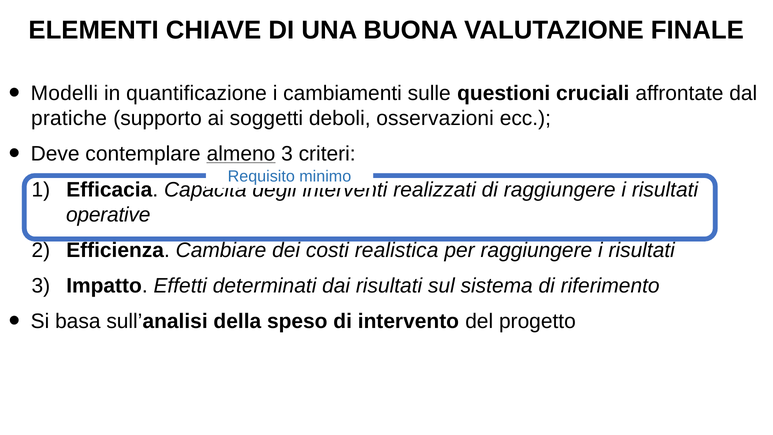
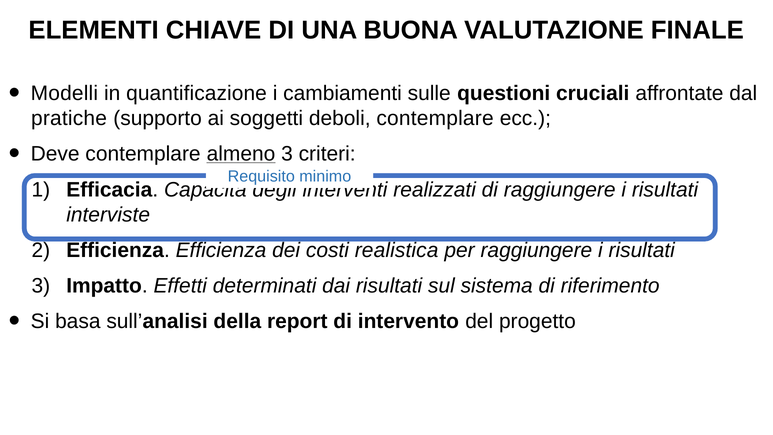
deboli osservazioni: osservazioni -> contemplare (435, 118)
operative: operative -> interviste (108, 215)
Efficienza Cambiare: Cambiare -> Efficienza (221, 250)
speso: speso -> report (297, 321)
